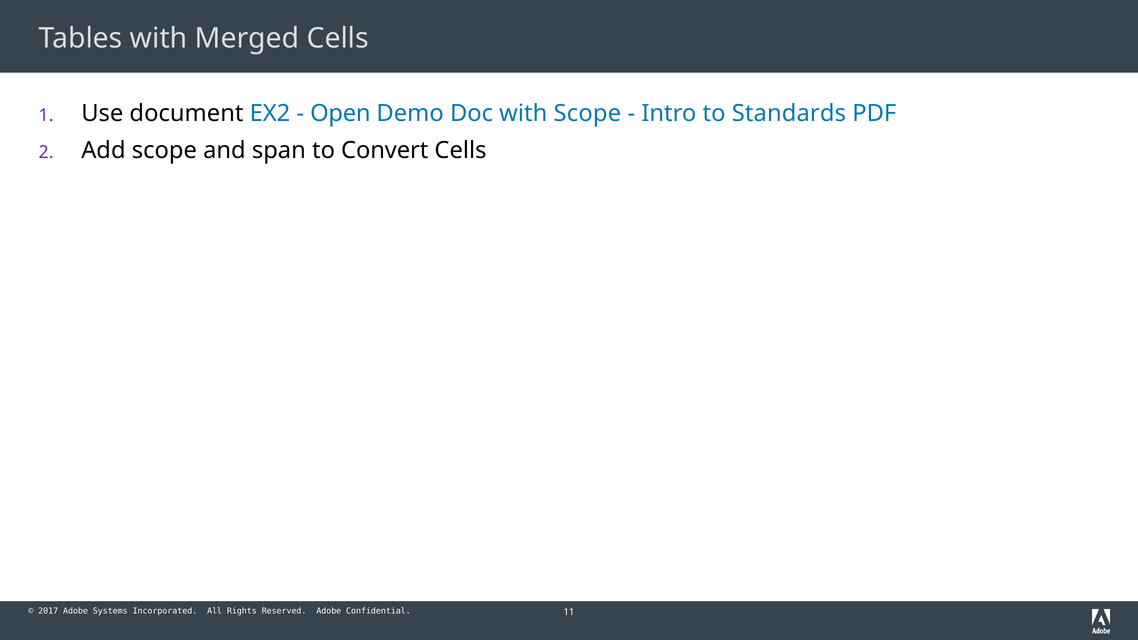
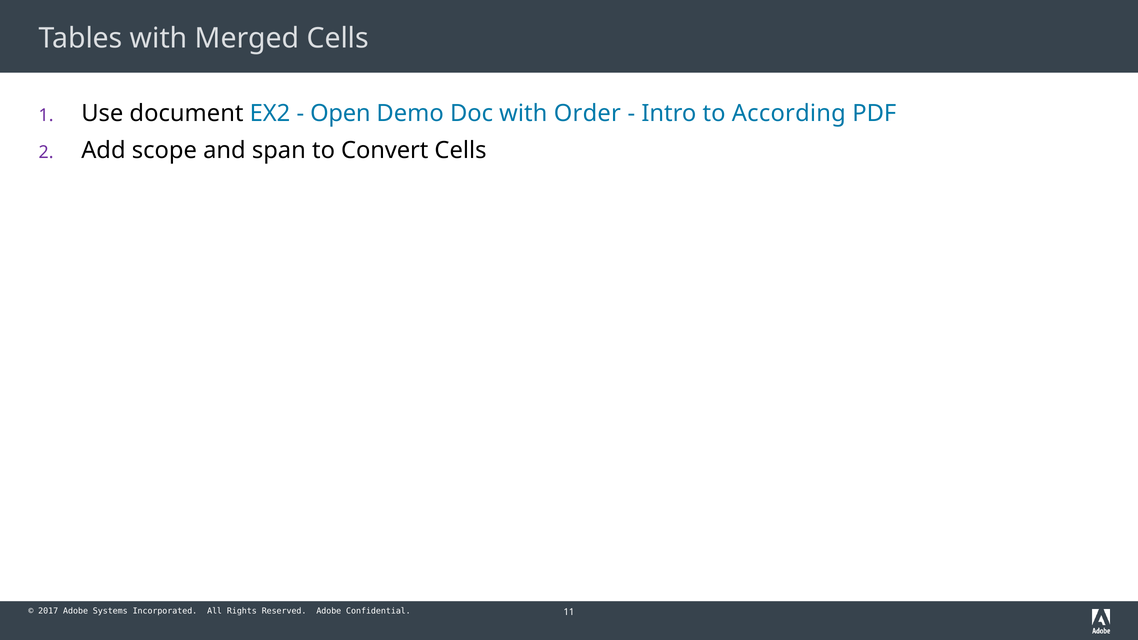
with Scope: Scope -> Order (587, 113)
Standards: Standards -> According (789, 113)
